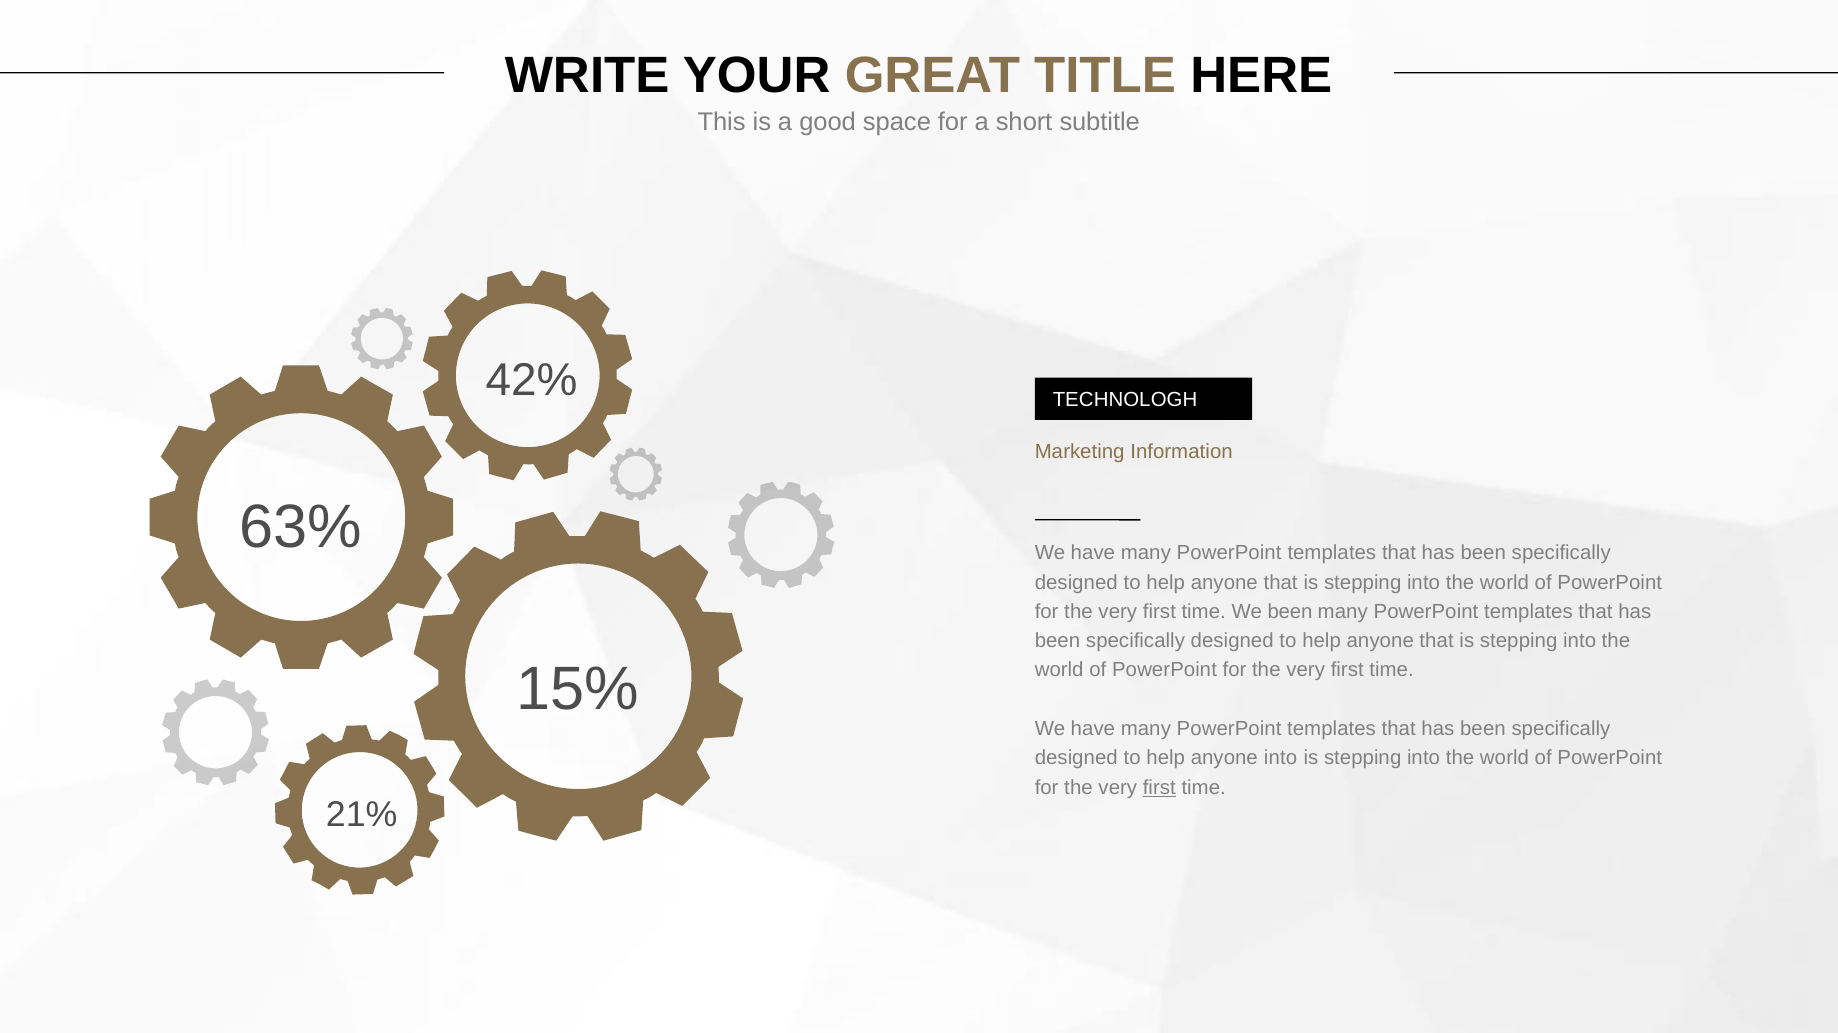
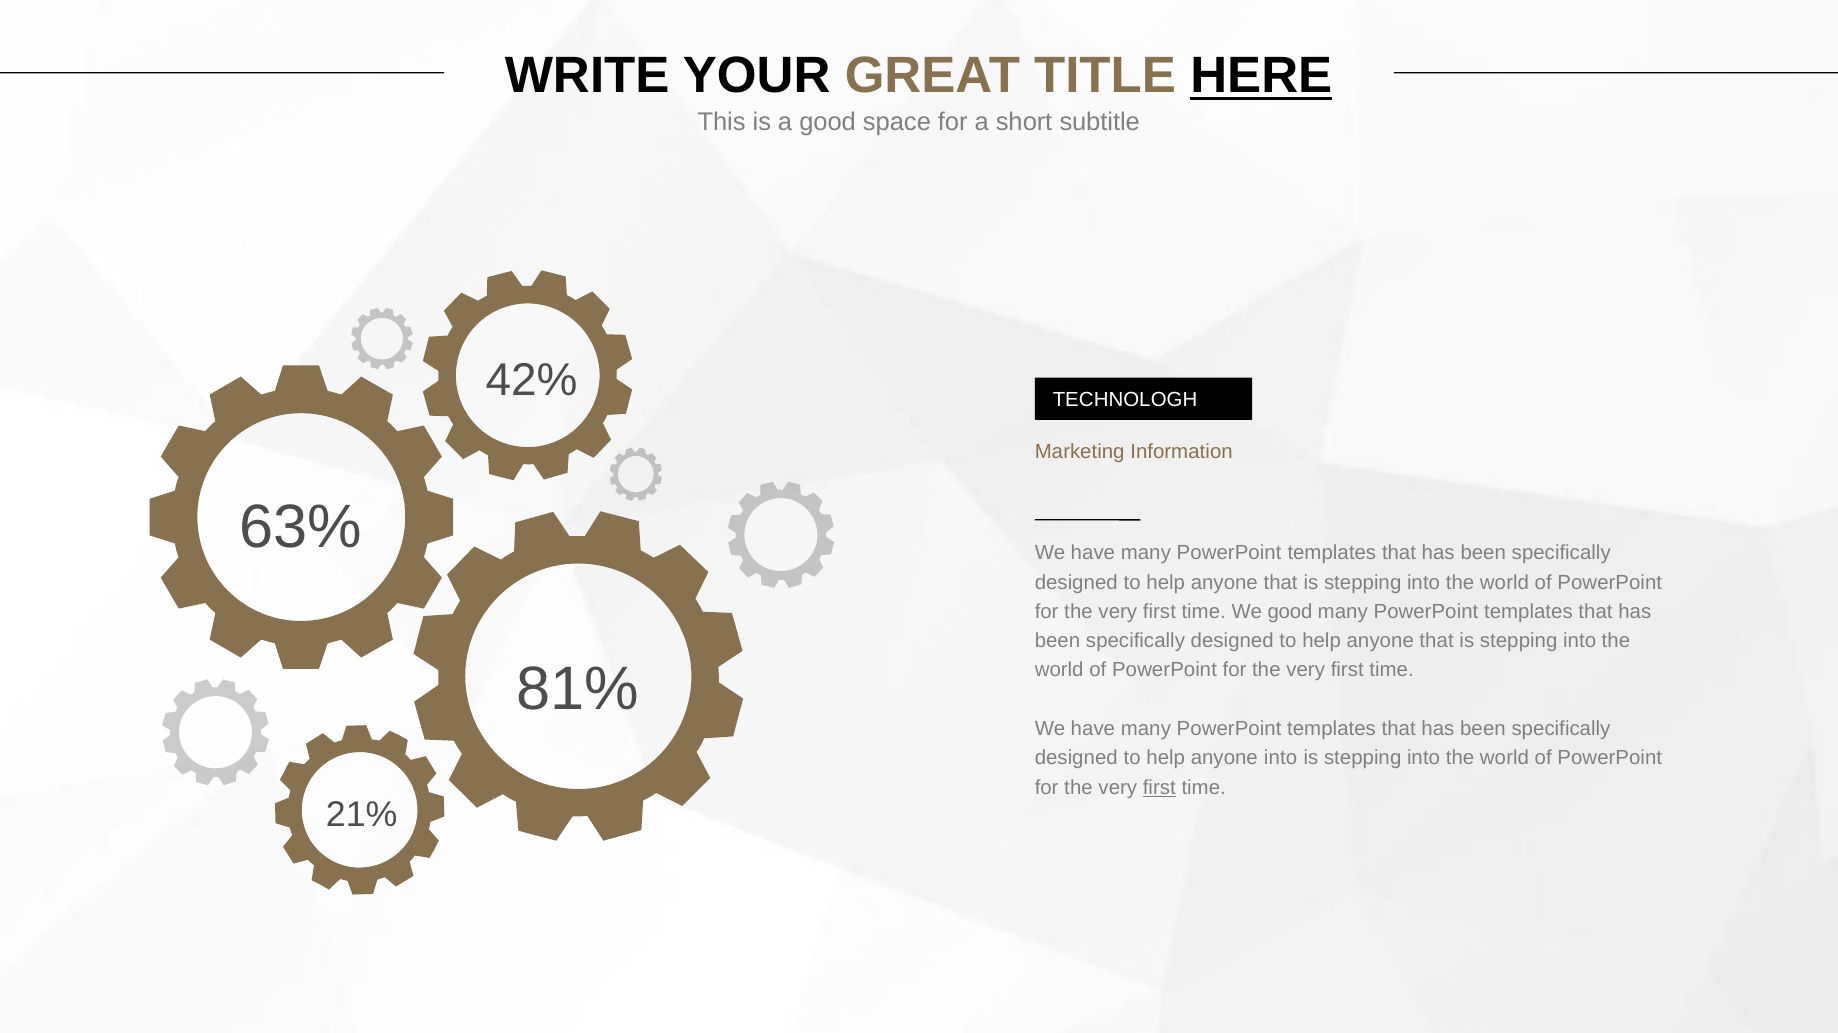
HERE underline: none -> present (1261, 76)
We been: been -> good (1290, 612)
15%: 15% -> 81% (578, 690)
